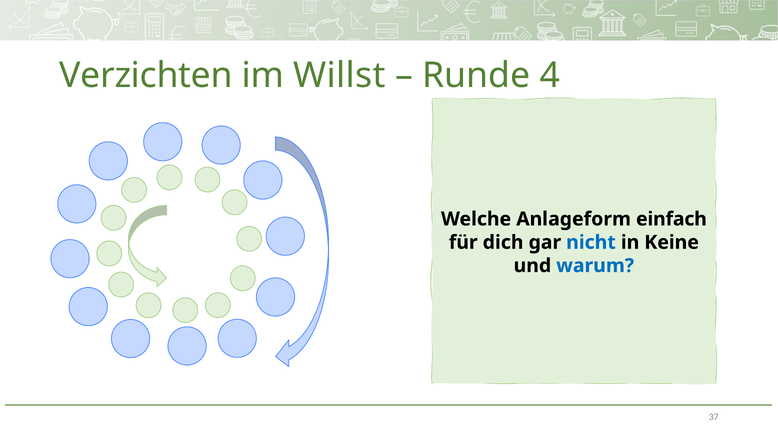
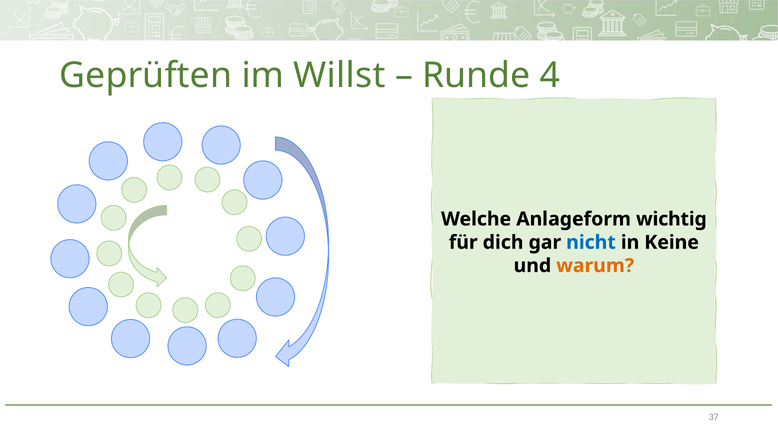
Verzichten: Verzichten -> Geprüften (146, 75)
einfach: einfach -> wichtig (671, 219)
warum colour: blue -> orange (595, 266)
